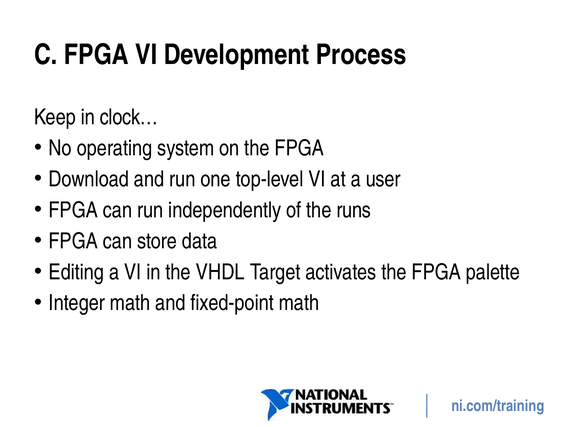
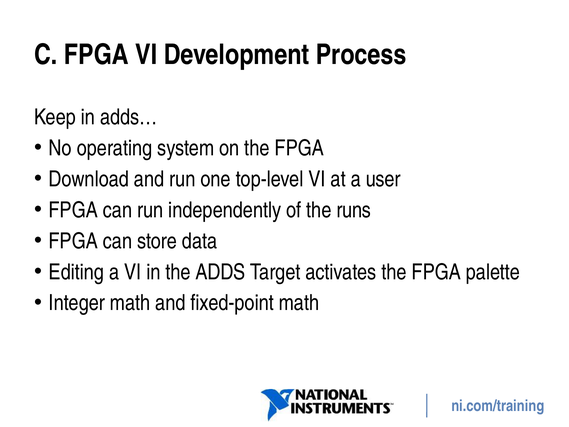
clock…: clock… -> adds… (129, 117)
VHDL: VHDL -> ADDS (220, 272)
